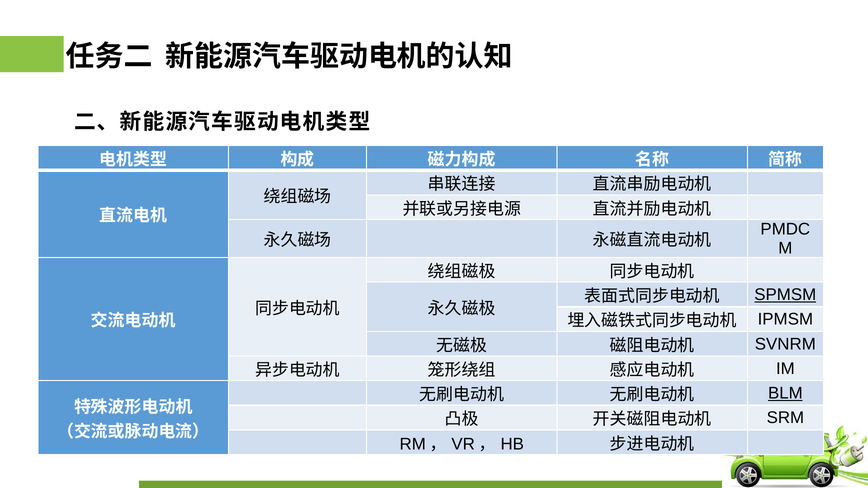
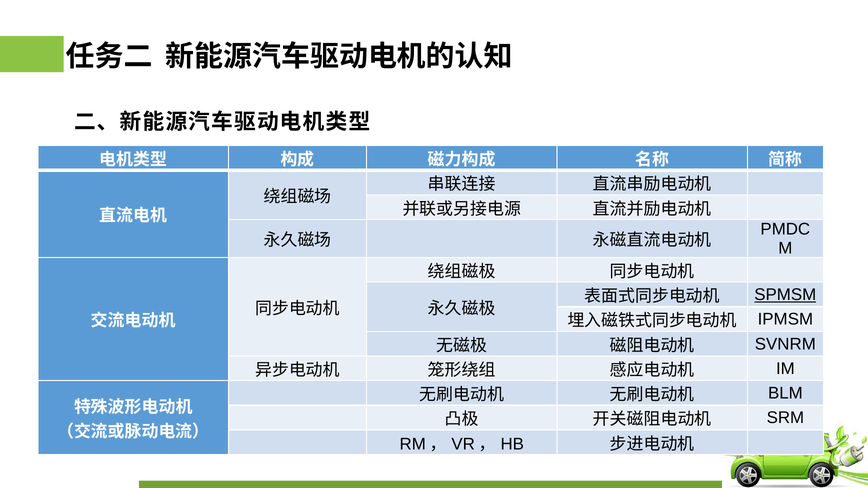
BLM underline: present -> none (785, 393)
